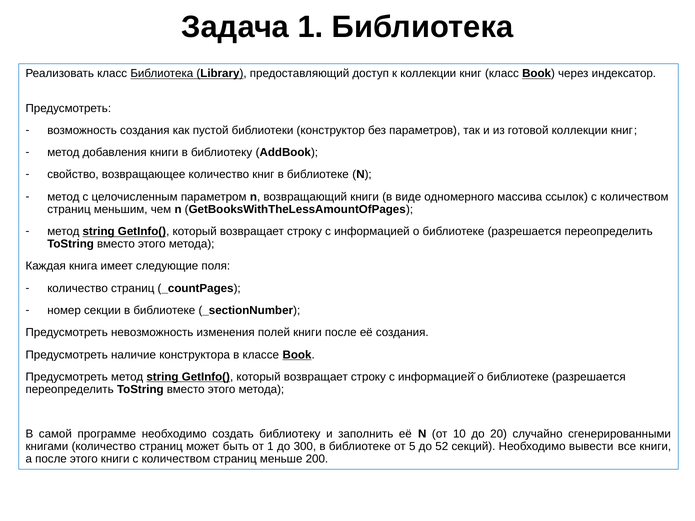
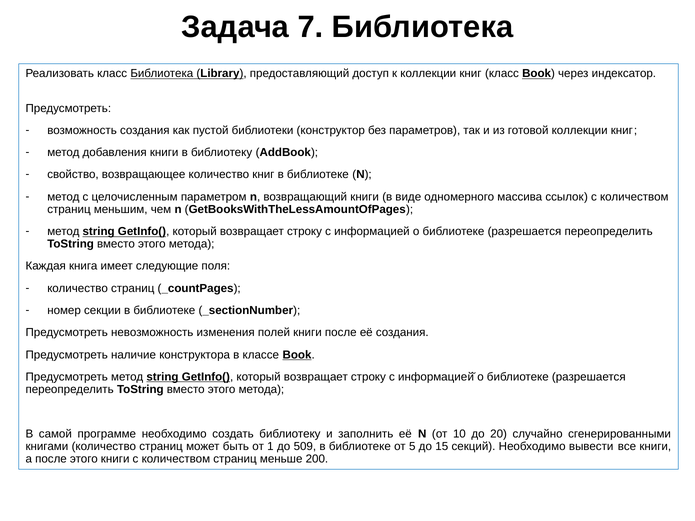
Задача 1: 1 -> 7 (311, 27)
300: 300 -> 509 (305, 446)
52: 52 -> 15 (442, 446)
